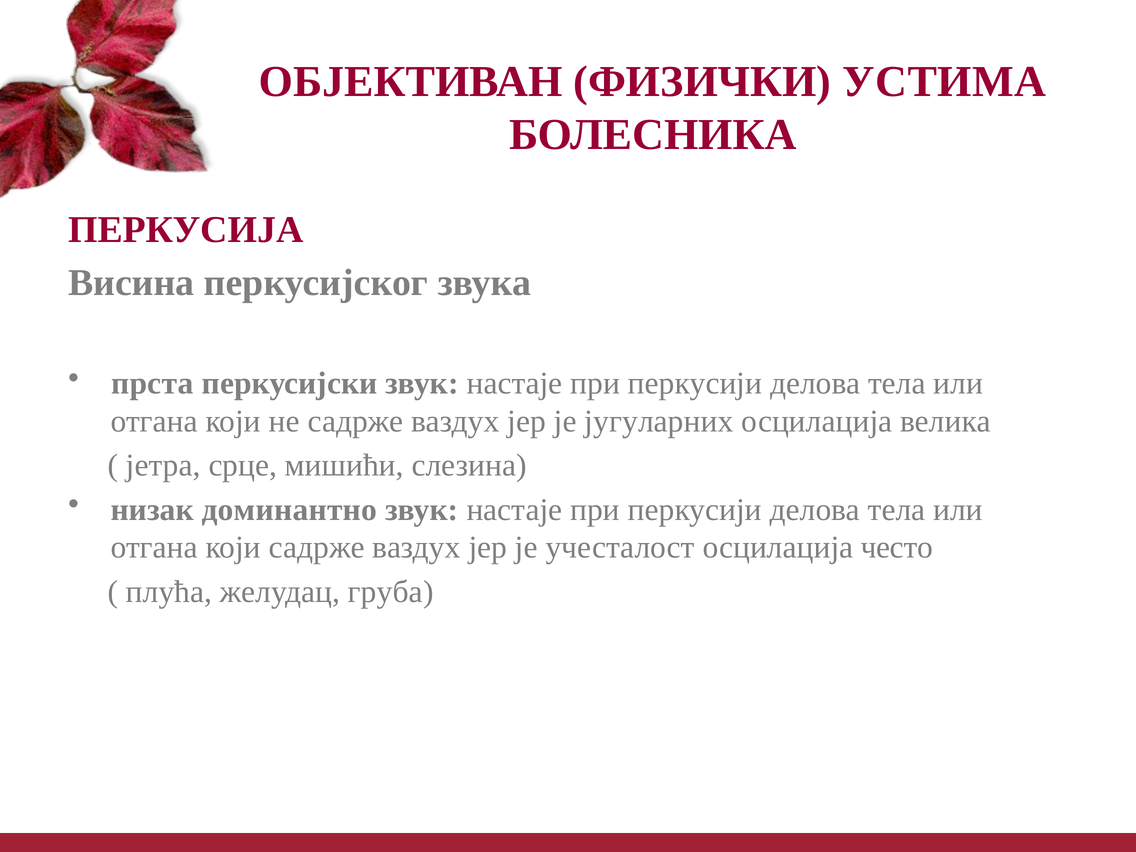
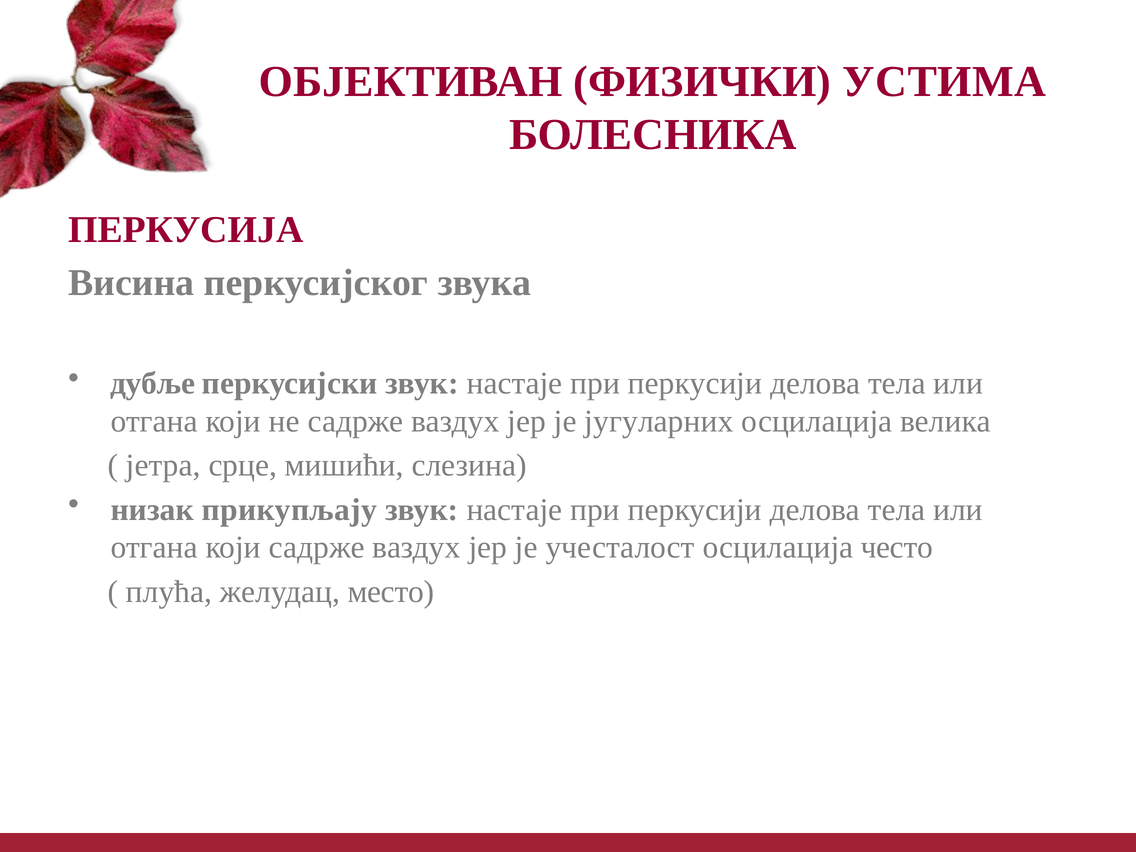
прста: прста -> дубље (153, 383)
доминантно: доминантно -> прикупљају (289, 510)
груба: груба -> место (391, 592)
